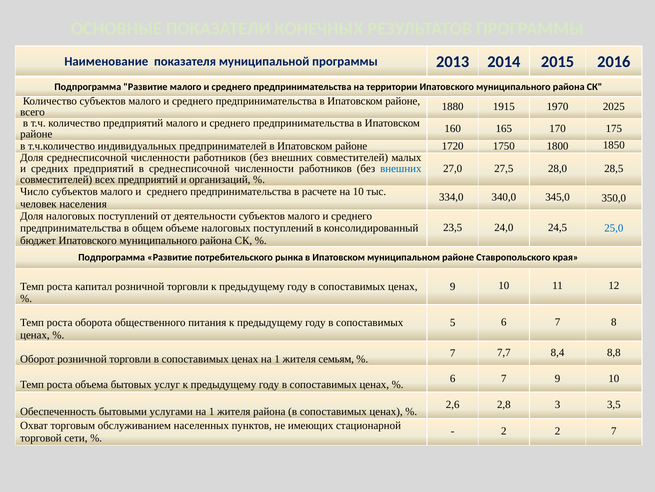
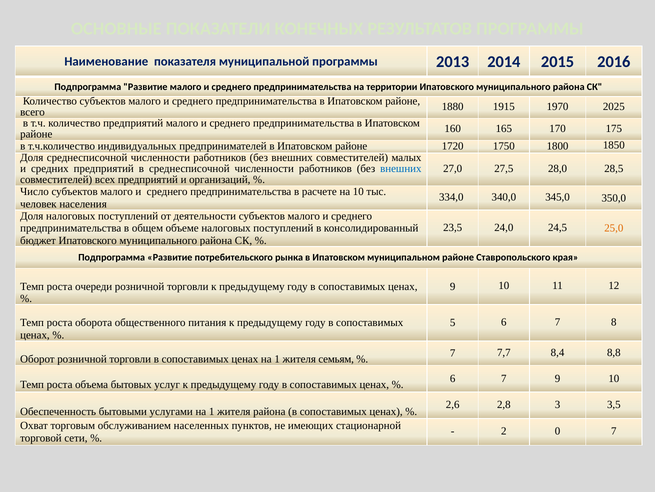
25,0 colour: blue -> orange (614, 228)
капитал: капитал -> очереди (94, 286)
2 2: 2 -> 0 (558, 431)
